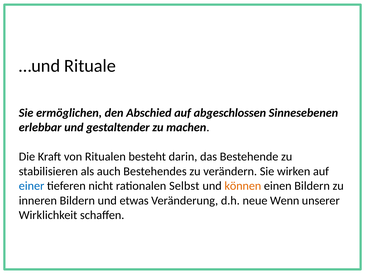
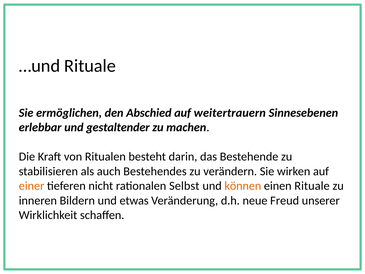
abgeschlossen: abgeschlossen -> weitertrauern (230, 113)
einer colour: blue -> orange (32, 186)
einen Bildern: Bildern -> Rituale (312, 186)
Wenn: Wenn -> Freud (285, 200)
